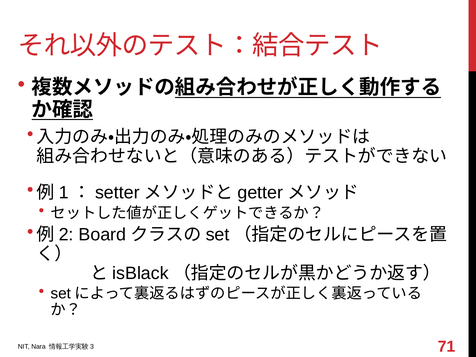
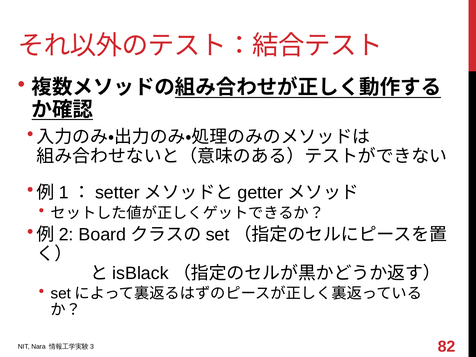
71: 71 -> 82 (446, 347)
